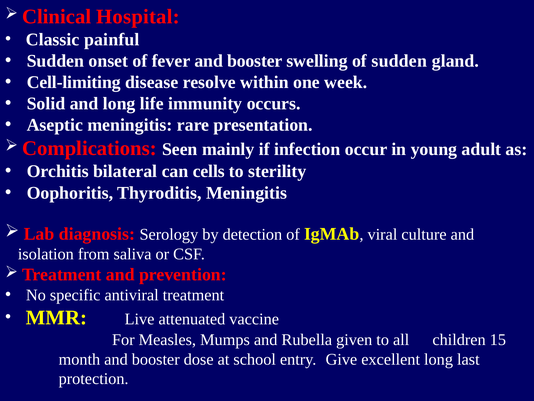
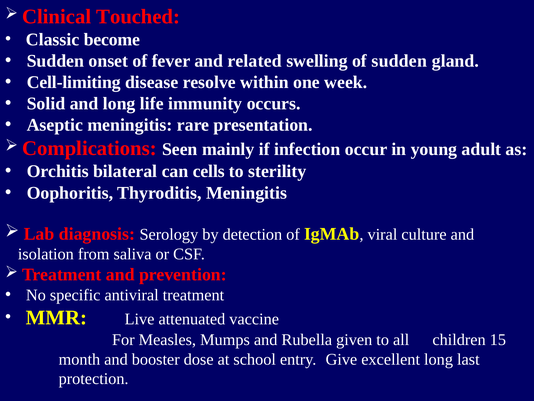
Hospital: Hospital -> Touched (138, 17)
painful: painful -> become (112, 39)
fever and booster: booster -> related (255, 61)
